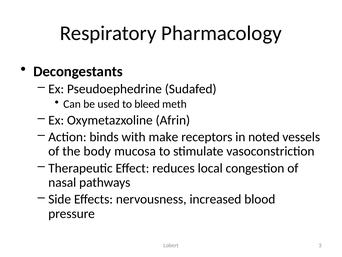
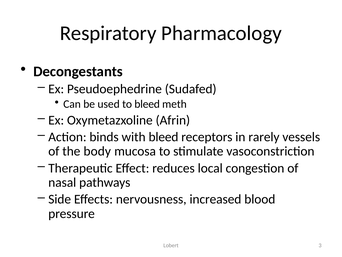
with make: make -> bleed (163, 137)
noted: noted -> rarely (264, 137)
